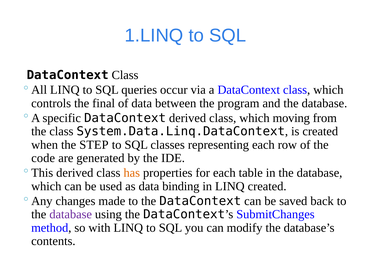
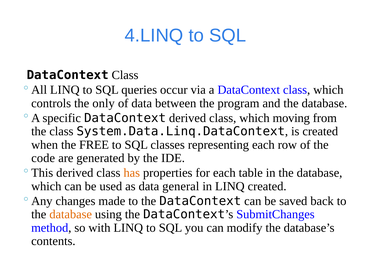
1.LINQ: 1.LINQ -> 4.LINQ (154, 36)
final: final -> only (104, 103)
STEP: STEP -> FREE (94, 145)
binding: binding -> general (181, 186)
database colour: purple -> orange (71, 215)
